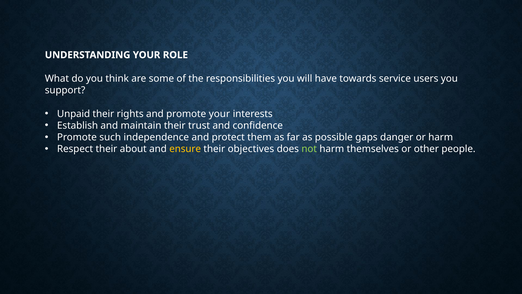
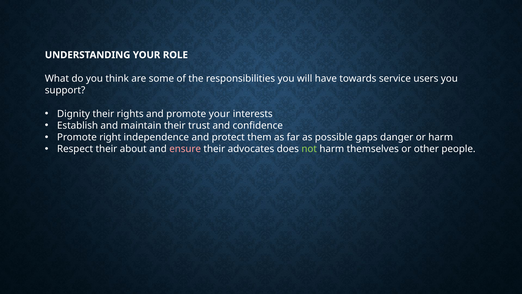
Unpaid: Unpaid -> Dignity (74, 114)
such: such -> right (110, 137)
ensure colour: yellow -> pink (185, 149)
objectives: objectives -> advocates (251, 149)
